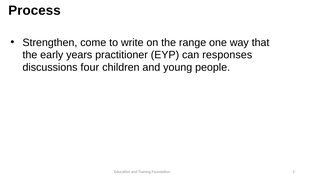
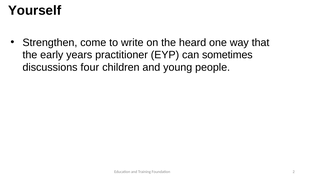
Process: Process -> Yourself (35, 11)
range: range -> heard (193, 42)
responses: responses -> sometimes (227, 55)
